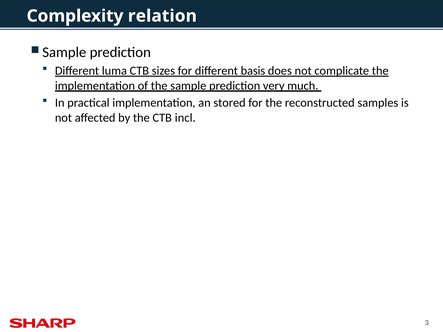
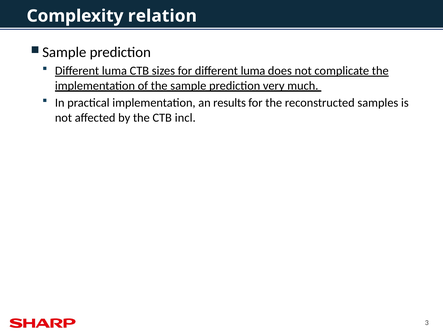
for different basis: basis -> luma (253, 71)
stored: stored -> results (230, 103)
